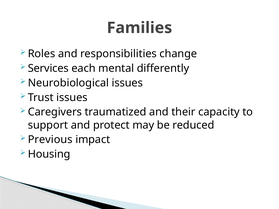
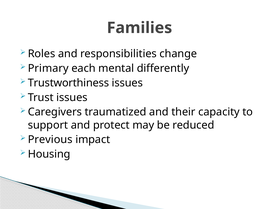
Services: Services -> Primary (48, 68)
Neurobiological: Neurobiological -> Trustworthiness (68, 83)
